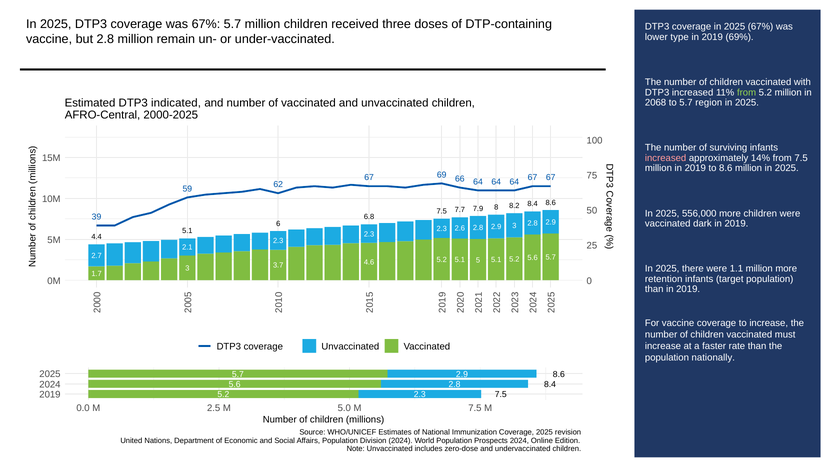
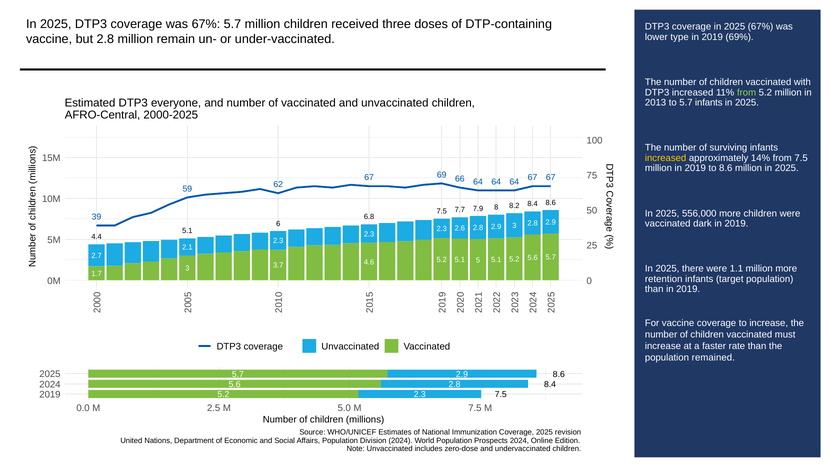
indicated: indicated -> everyone (176, 103)
2068: 2068 -> 2013 (656, 103)
5.7 region: region -> infants (709, 103)
increased colour: pink -> yellow (666, 158)
nationally: nationally -> remained (713, 358)
